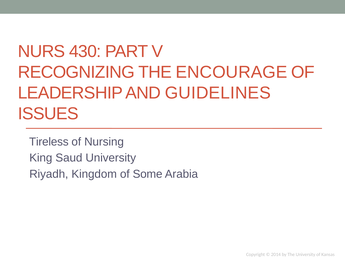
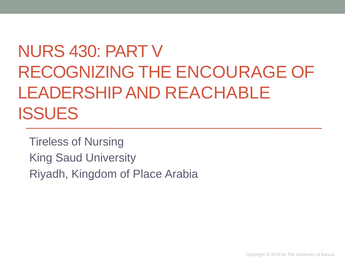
GUIDELINES: GUIDELINES -> REACHABLE (218, 93)
Some: Some -> Place (147, 174)
